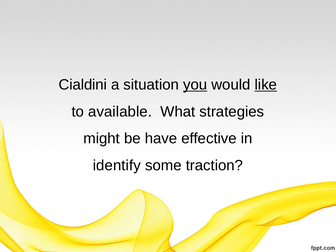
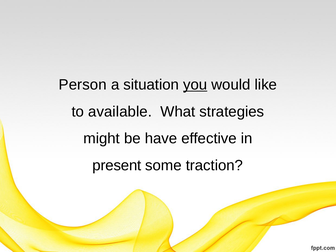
Cialdini: Cialdini -> Person (83, 85)
like underline: present -> none (266, 85)
identify: identify -> present (117, 165)
